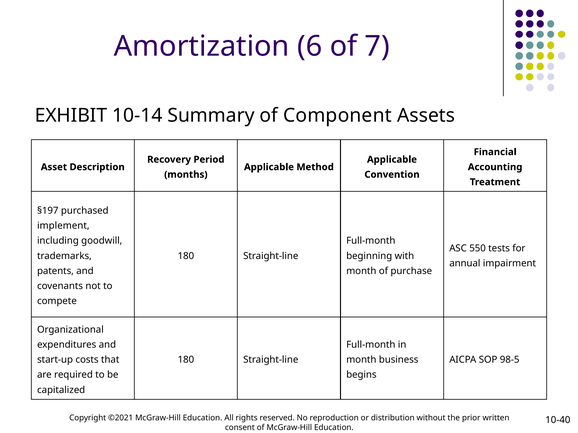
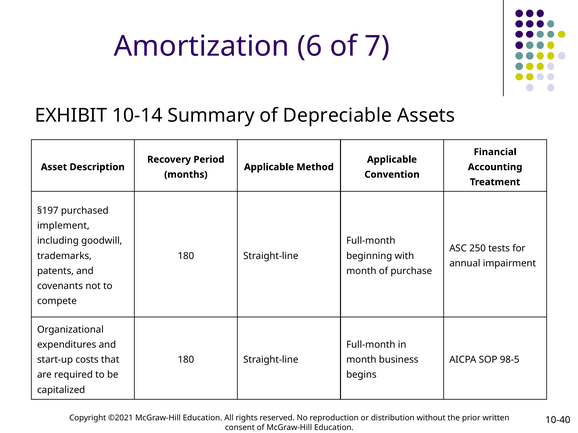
Component: Component -> Depreciable (338, 116)
550: 550 -> 250 (478, 249)
